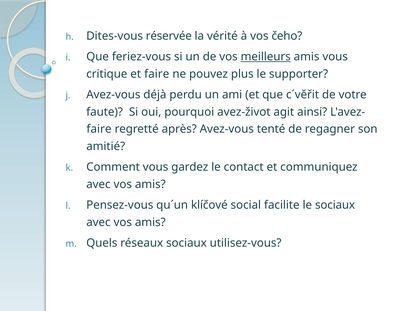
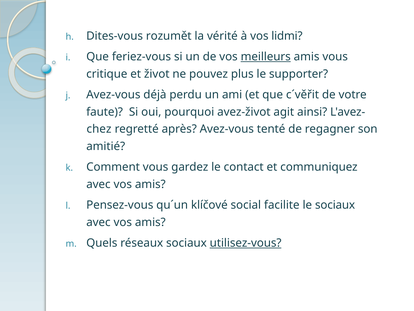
réservée: réservée -> rozumět (169, 36)
čeho: čeho -> lidmi (287, 36)
et faire: faire -> život (157, 74)
faire: faire -> chez (99, 129)
utilisez-vous underline: none -> present (246, 243)
